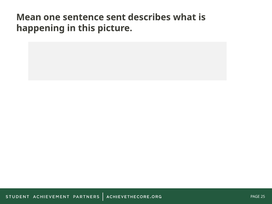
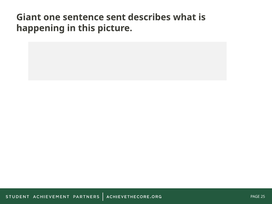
Mean: Mean -> Giant (29, 17)
